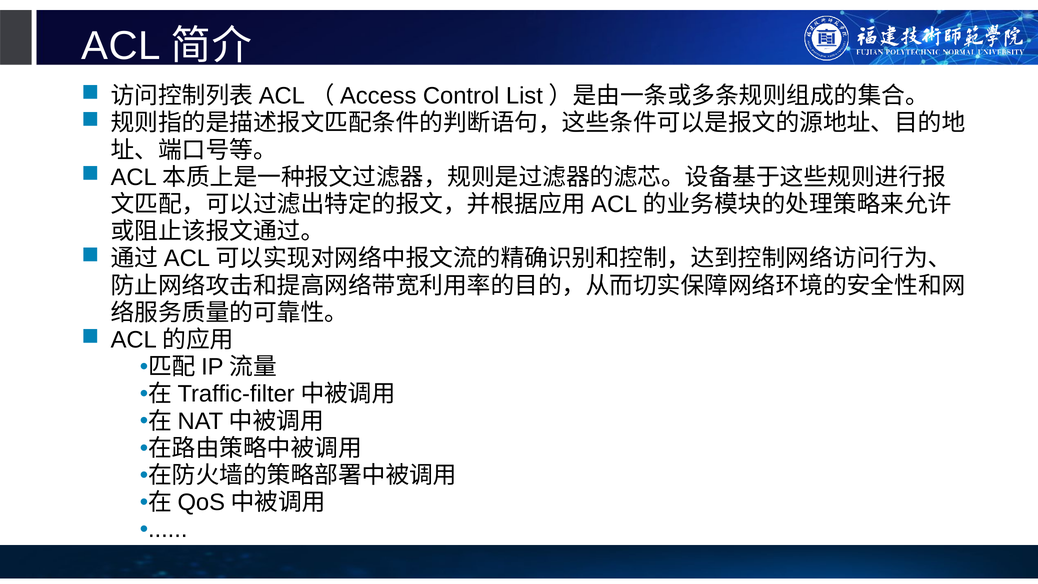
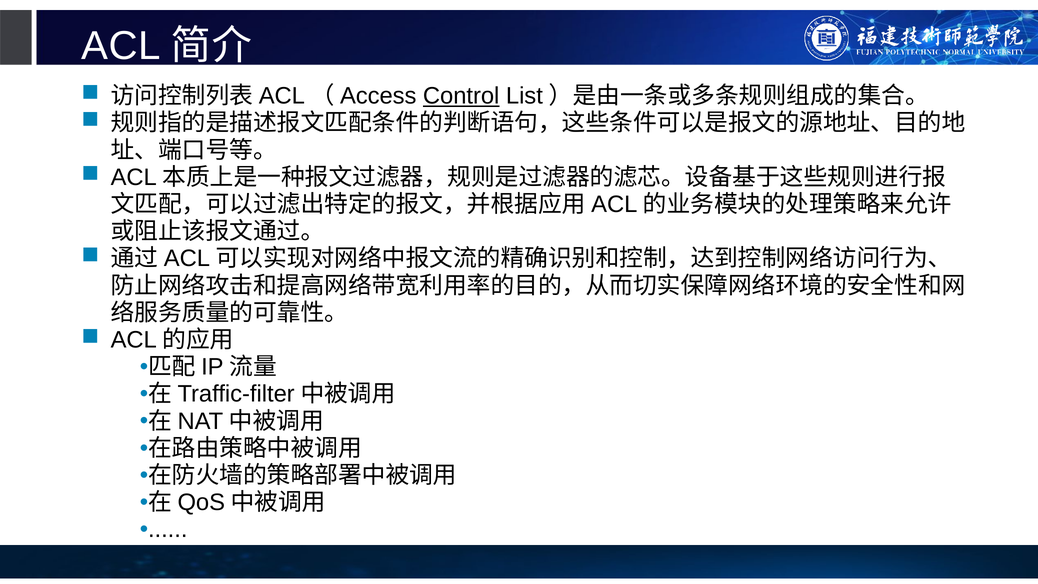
Control underline: none -> present (461, 96)
